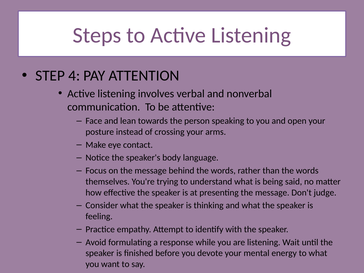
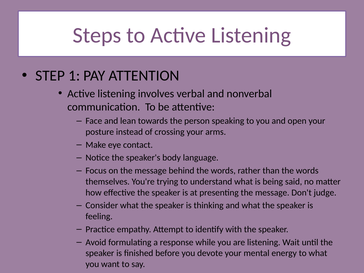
4: 4 -> 1 (74, 76)
